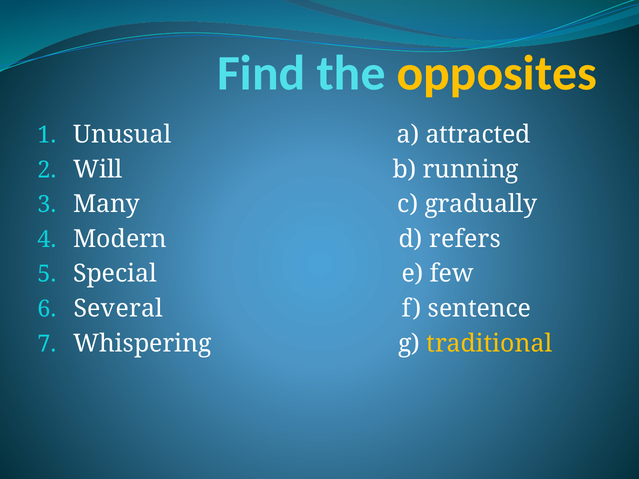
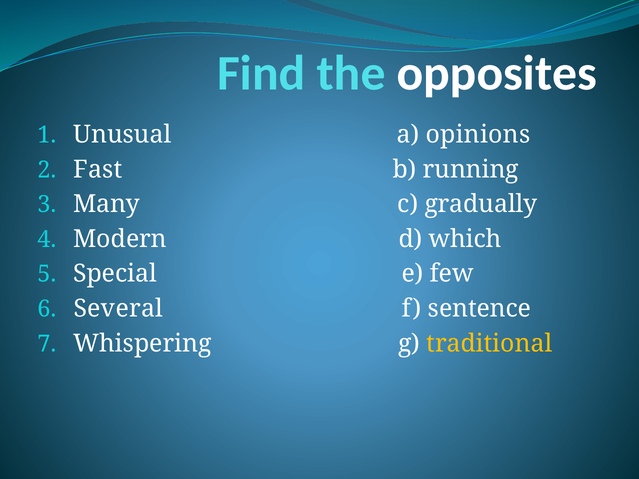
opposites colour: yellow -> white (497, 73)
attracted: attracted -> opinions (478, 135)
Will: Will -> Fast (98, 169)
refers: refers -> which (465, 239)
